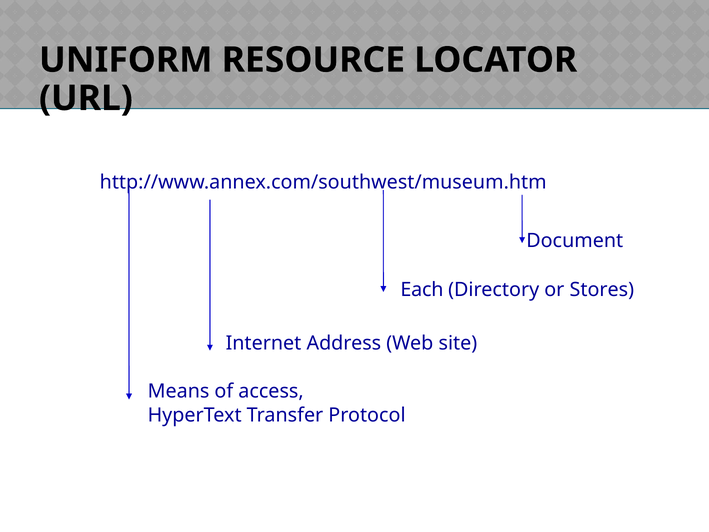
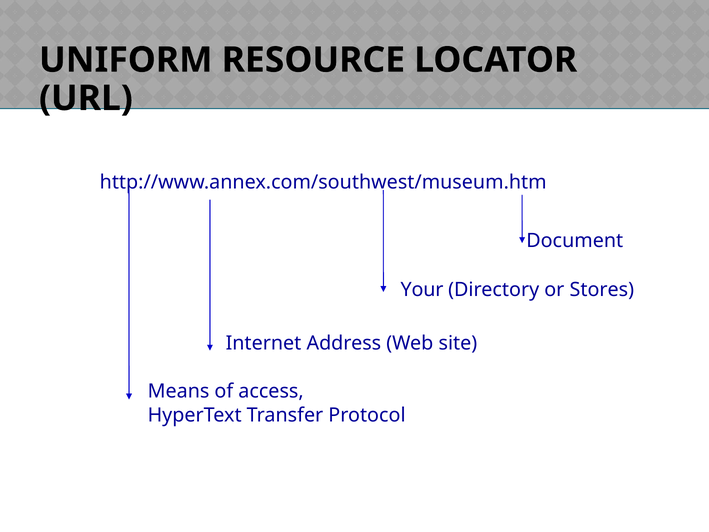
Each: Each -> Your (422, 290)
